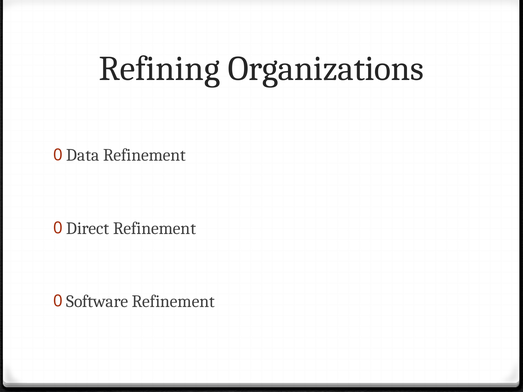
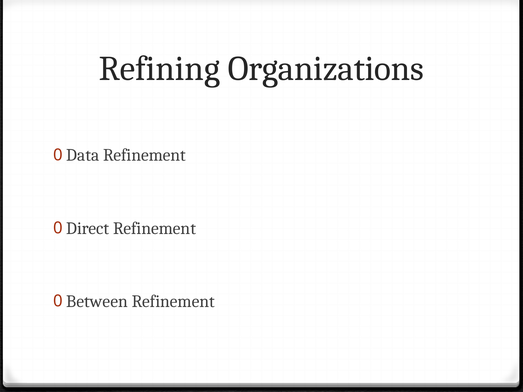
Software: Software -> Between (97, 302)
